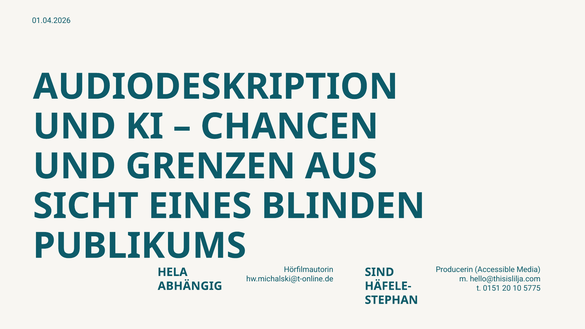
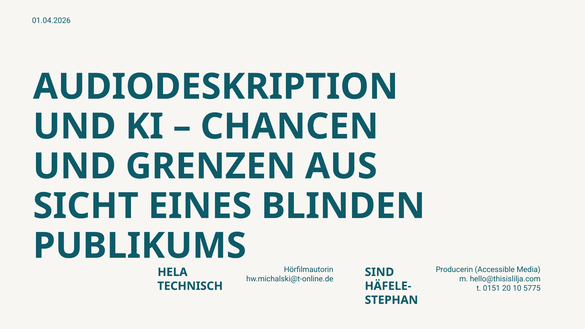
ABHÄNGIG: ABHÄNGIG -> TECHNISCH (190, 286)
